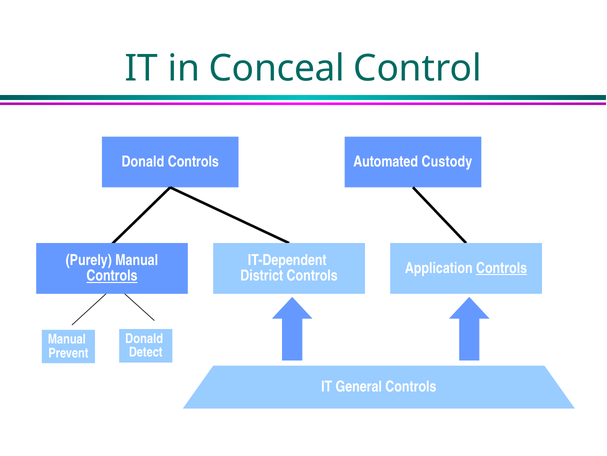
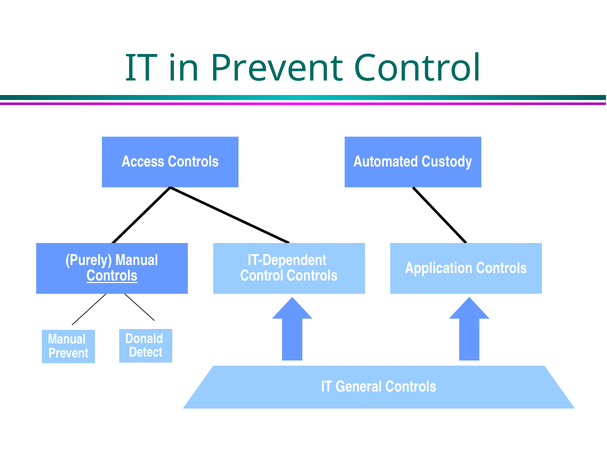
in Conceal: Conceal -> Prevent (277, 68)
Donald: Donald -> Access (143, 161)
Controls underline: present -> none (502, 268)
District: District -> Control (262, 275)
